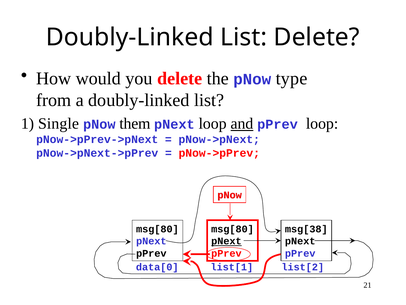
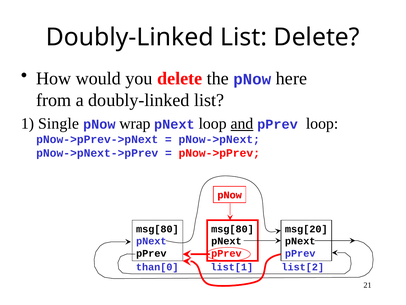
type: type -> here (292, 78)
them: them -> wrap (135, 123)
msg[38: msg[38 -> msg[20 (306, 229)
pNext underline: present -> none (226, 241)
data[0: data[0 -> than[0 (157, 267)
